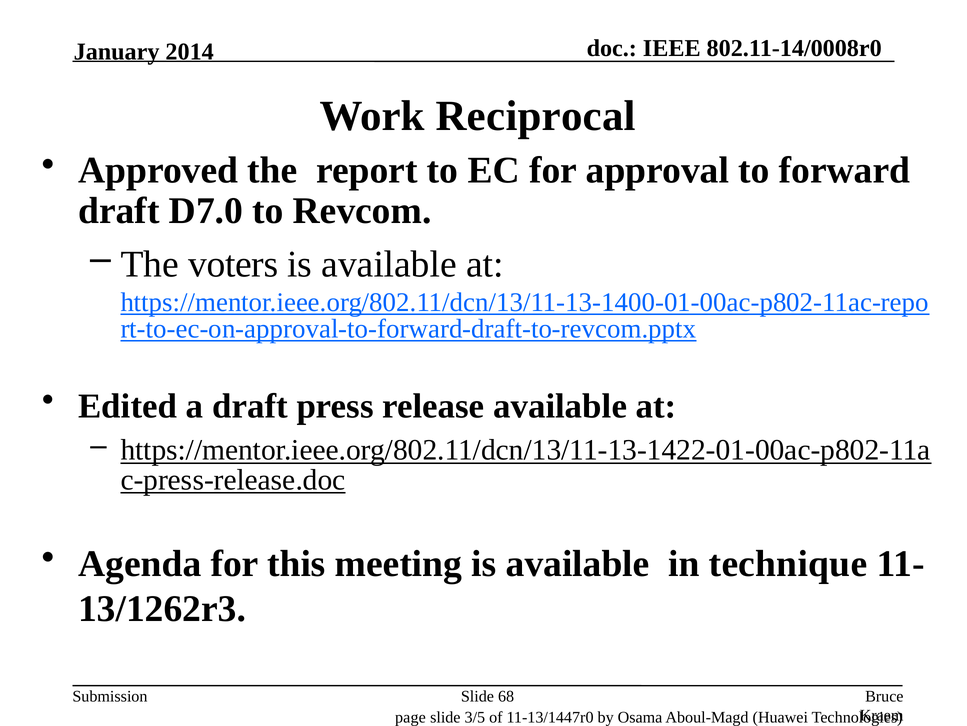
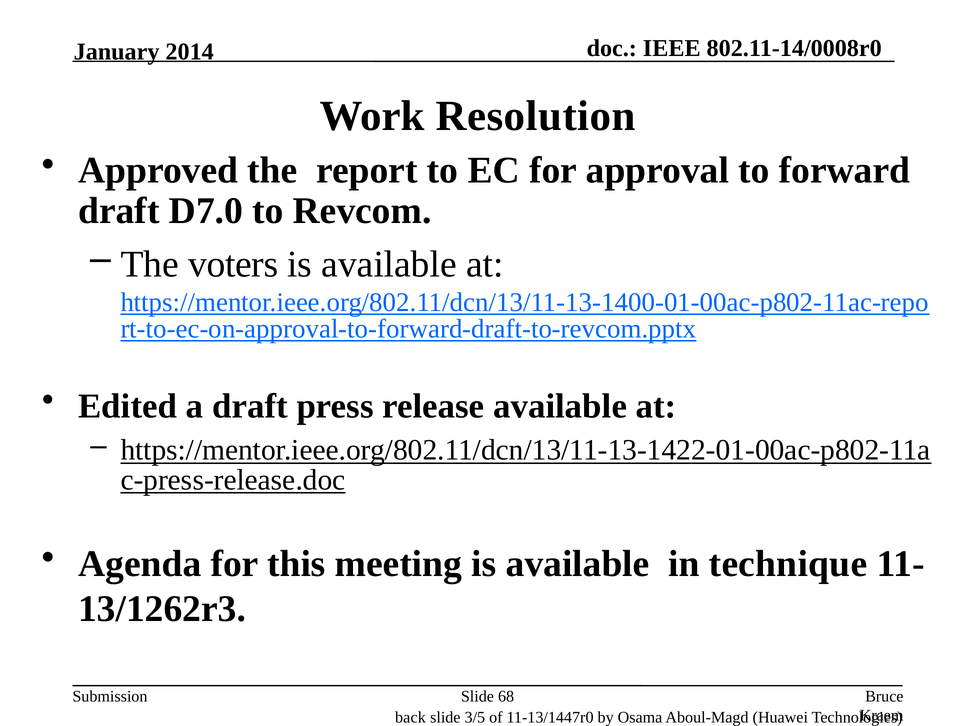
Reciprocal: Reciprocal -> Resolution (536, 116)
page: page -> back (410, 717)
